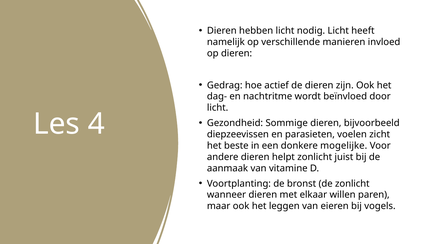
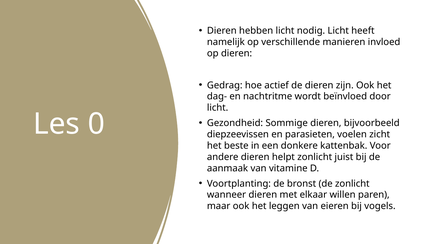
4: 4 -> 0 (96, 124)
mogelijke: mogelijke -> kattenbak (344, 146)
